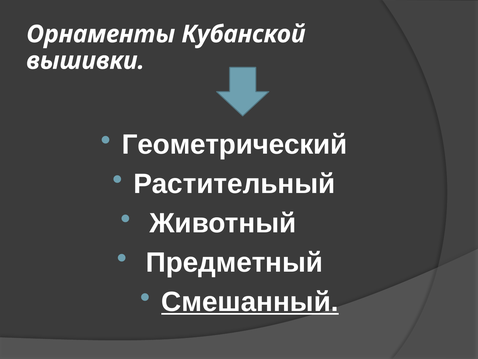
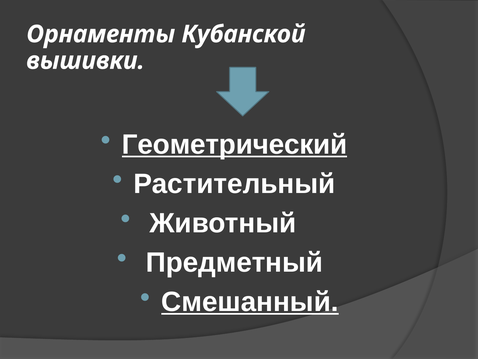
Геометрический underline: none -> present (235, 144)
